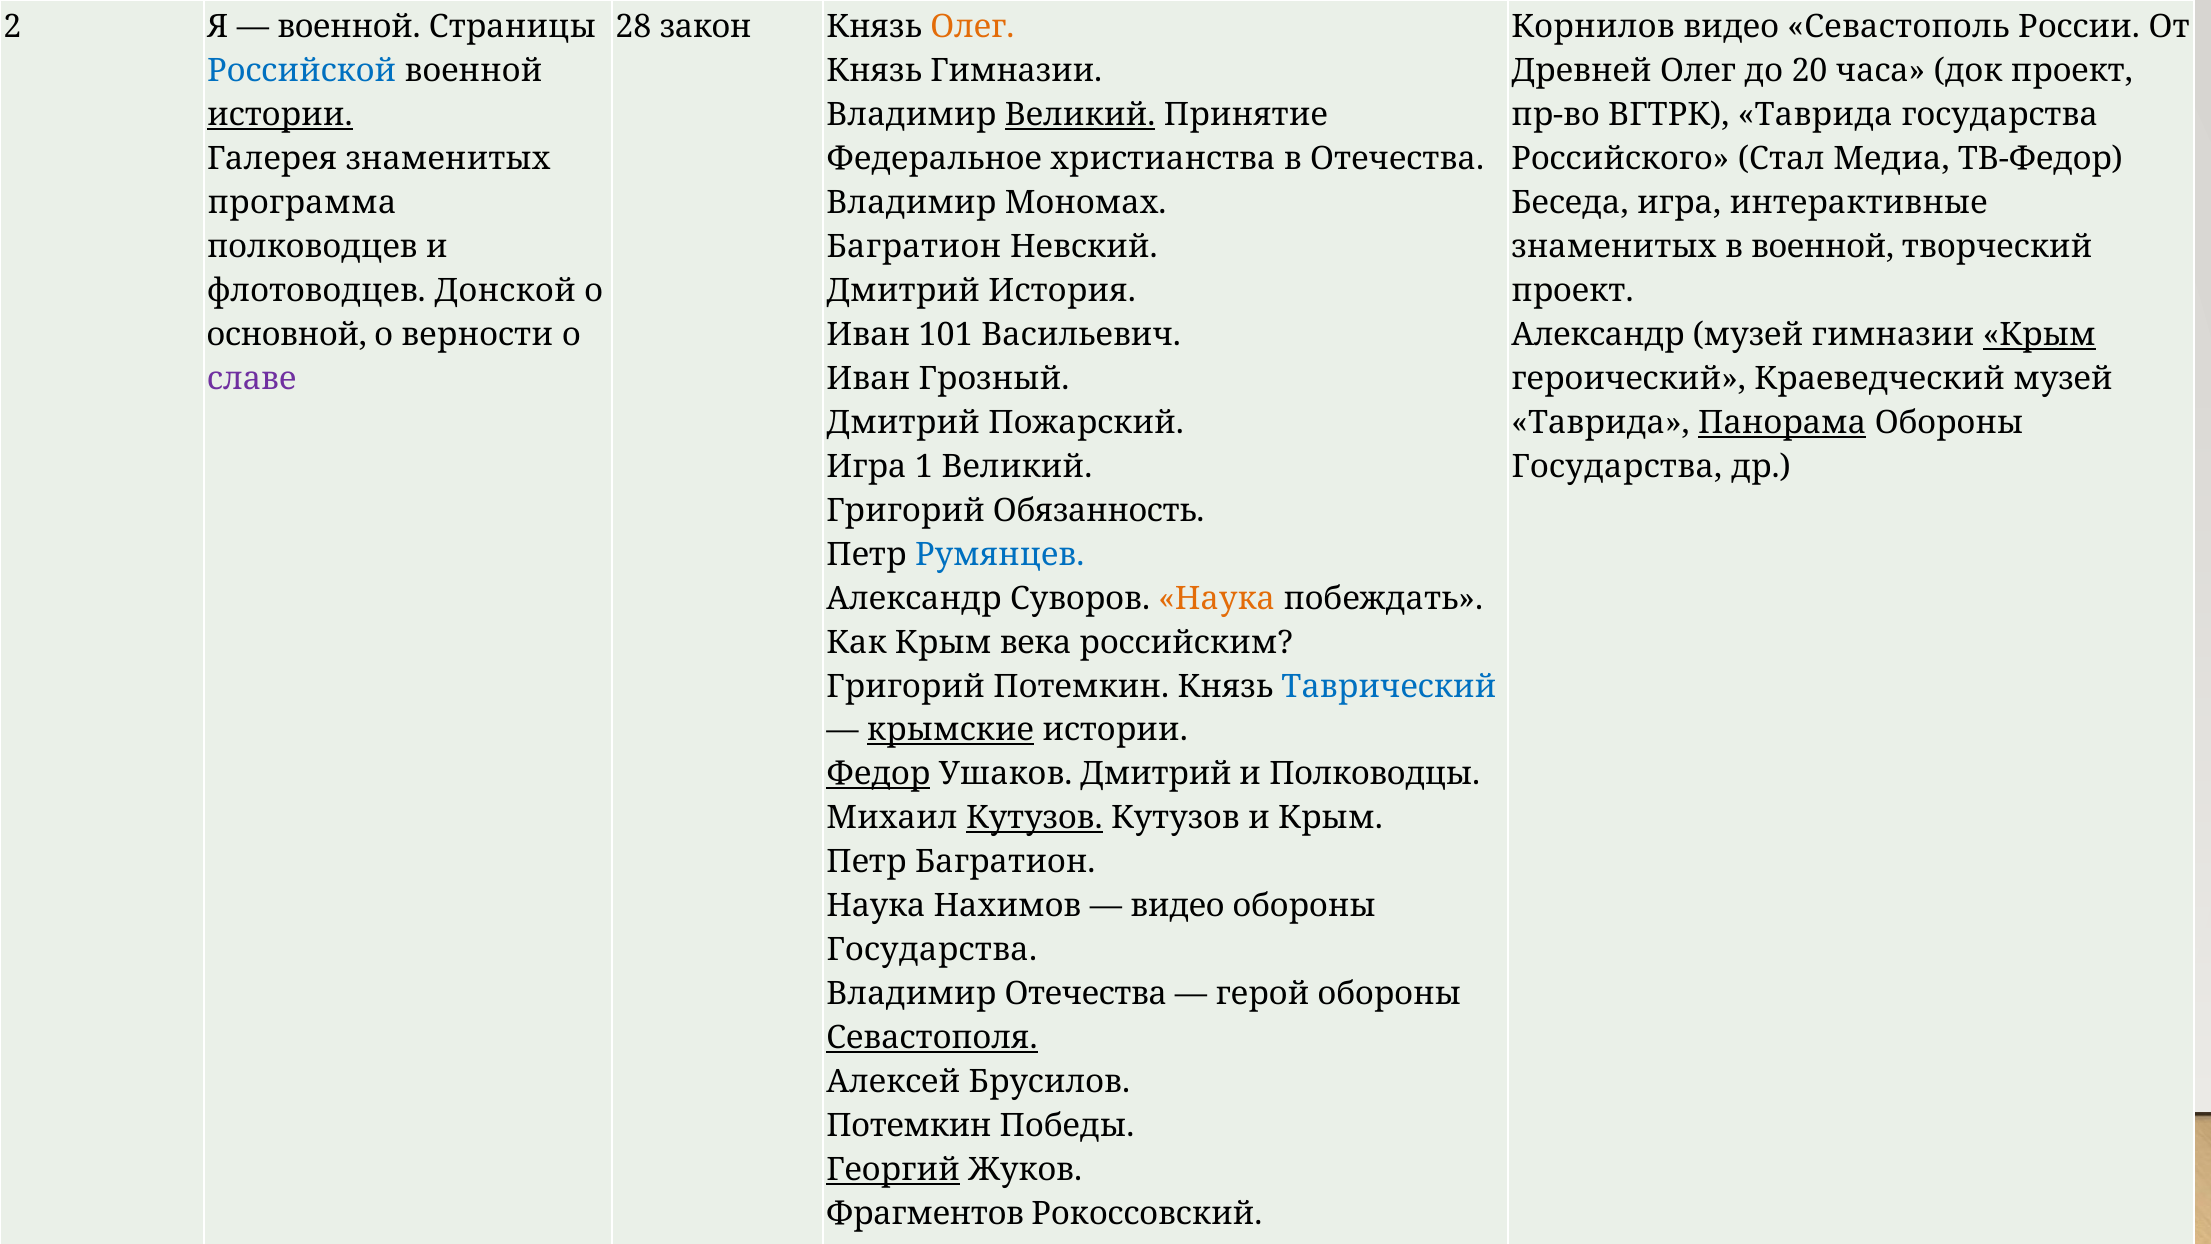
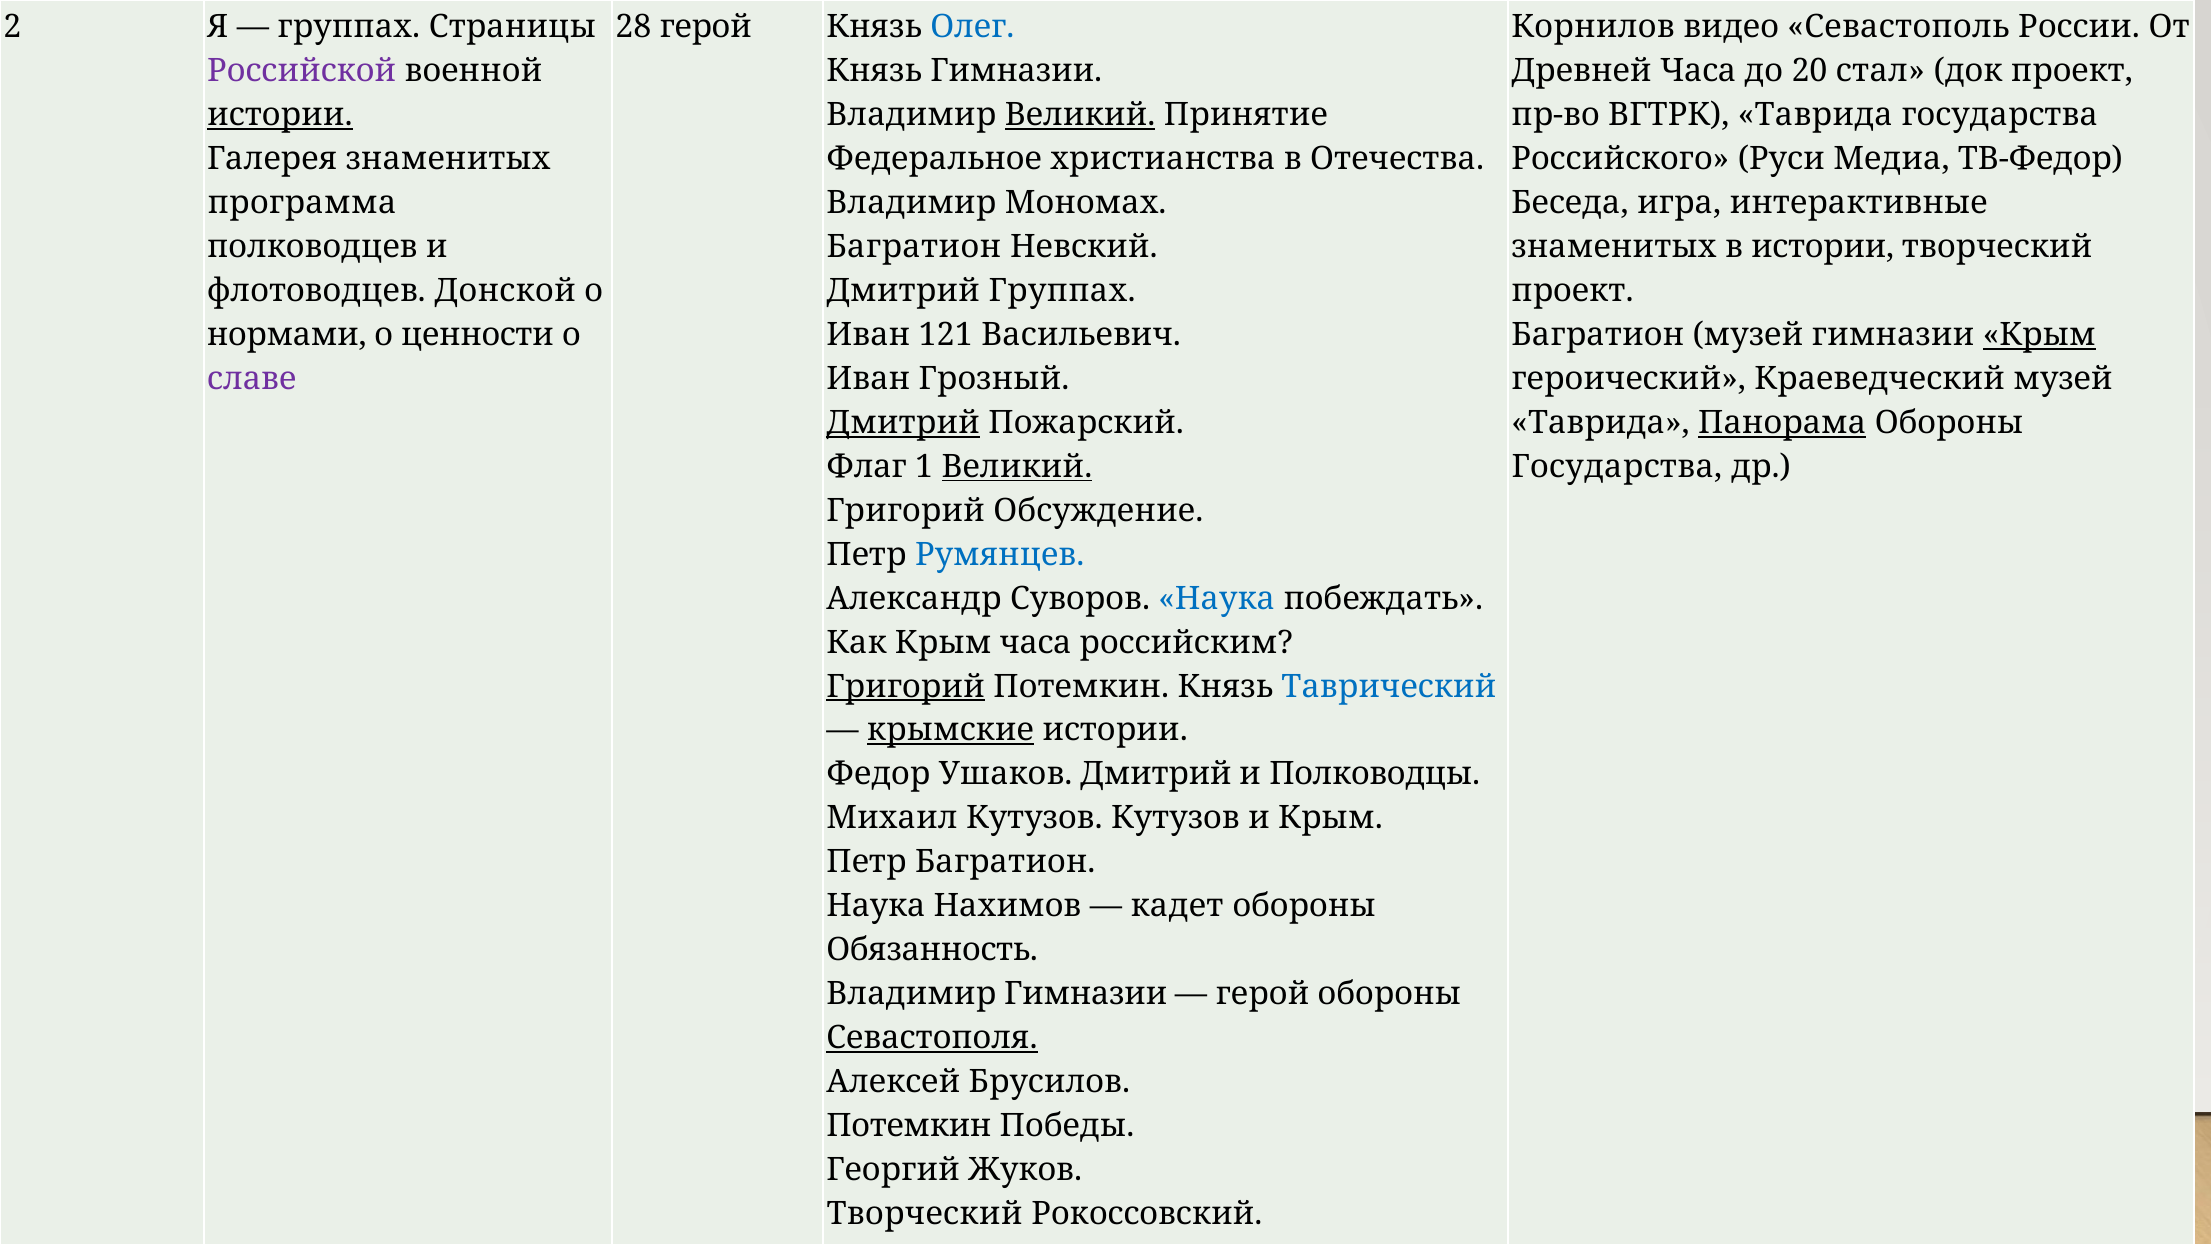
военной: военной -> группах (349, 27)
28 закон: закон -> герой (706, 27)
Олег colour: orange -> blue (972, 27)
Российской colour: blue -> purple (302, 71)
Древней Олег: Олег -> Часа (1698, 71)
часа: часа -> стал (1880, 71)
Стал: Стал -> Руси (1781, 159)
в военной: военной -> истории (1823, 247)
Дмитрий История: История -> Группах (1062, 291)
основной: основной -> нормами (287, 335)
верности: верности -> ценности (478, 335)
101: 101 -> 121 (946, 335)
Александр: Александр -> Багратион (1598, 335)
Дмитрий underline: none -> present (903, 423)
Игра: Игра -> Флаг (867, 467)
Великий underline: none -> present (1017, 467)
Обязанность: Обязанность -> Обсуждение (1098, 510)
Наука colour: orange -> blue (1217, 598)
Крым века: века -> часа (1036, 642)
Григорий underline: none -> present (906, 686)
Федор underline: present -> none (878, 774)
Кутузов underline: present -> none (1034, 818)
видео: видео -> кадет (1177, 906)
Государства: Государства -> Обязанность (932, 950)
Владимир Отечества: Отечества -> Гимназии (1086, 994)
Георгий underline: present -> none (893, 1170)
Фрагментов: Фрагментов -> Творческий (925, 1213)
